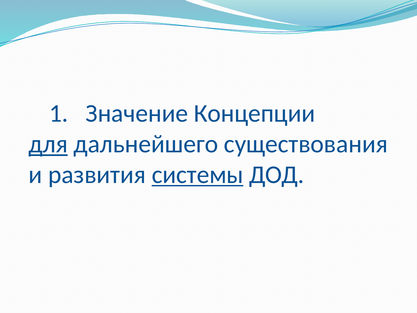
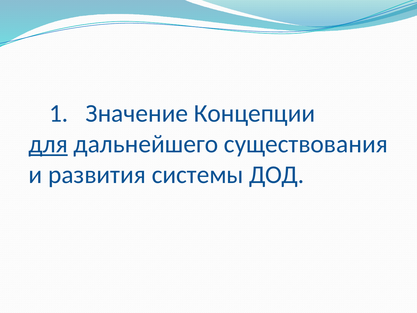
системы underline: present -> none (198, 175)
